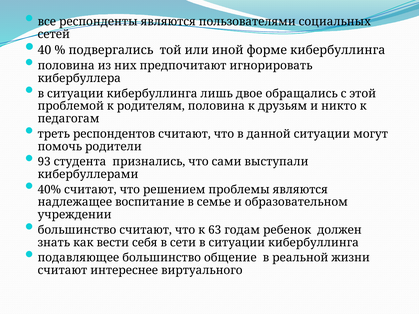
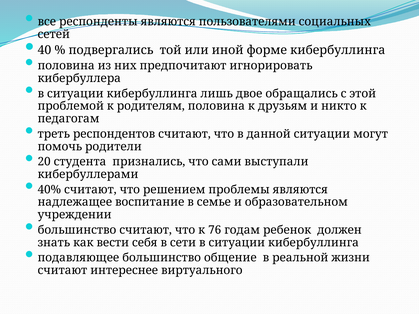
93: 93 -> 20 (44, 162)
63: 63 -> 76 (215, 230)
